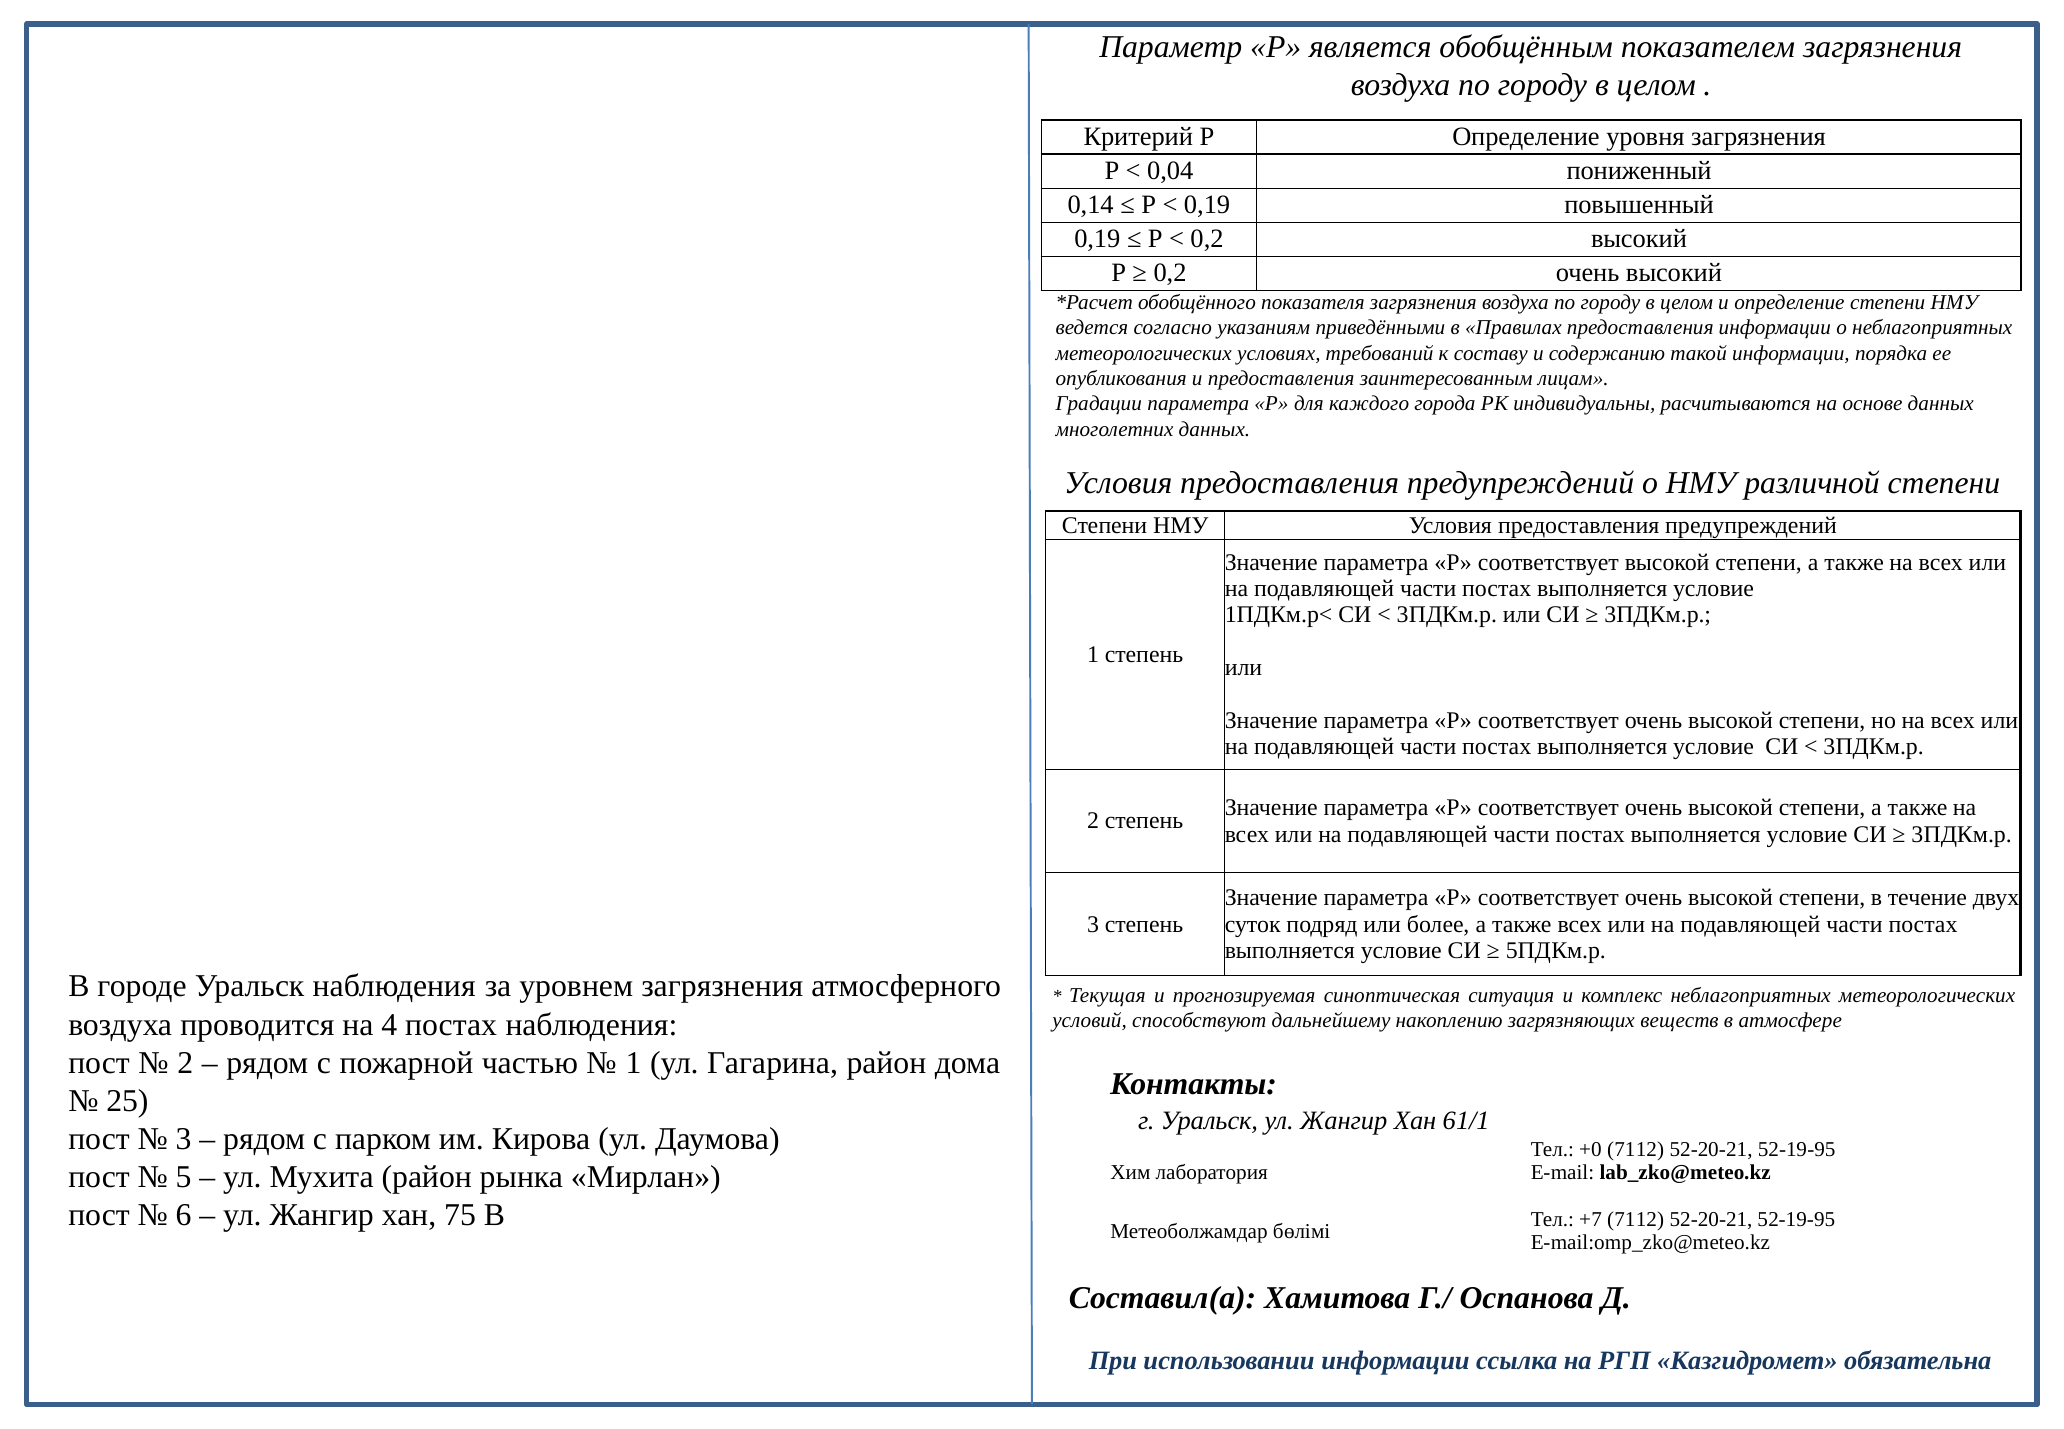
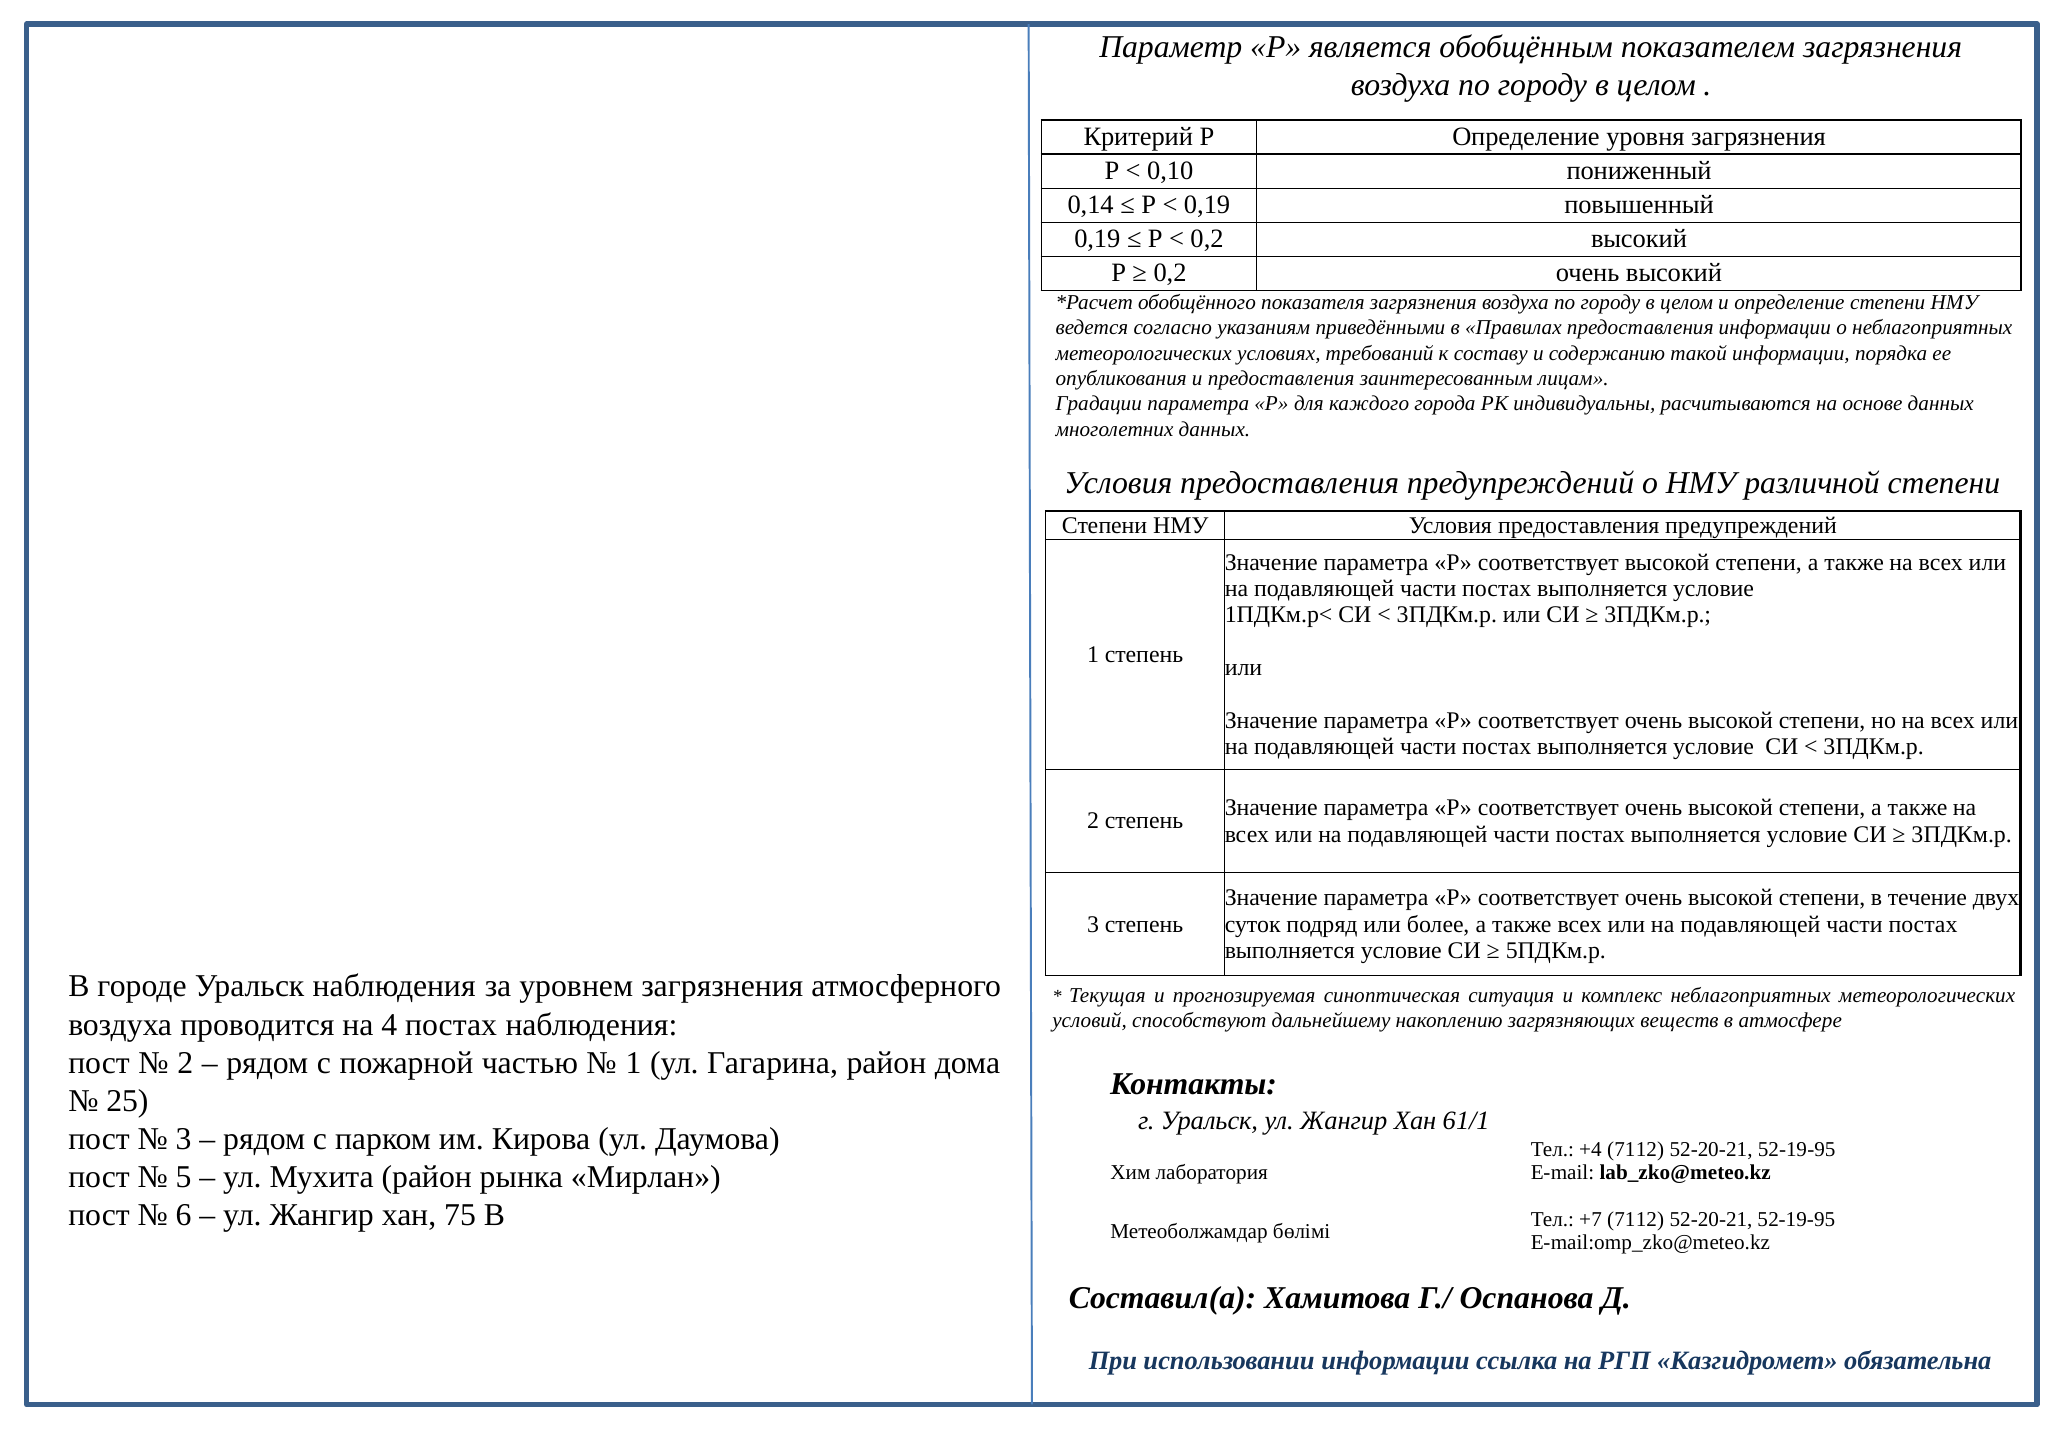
0,04: 0,04 -> 0,10 (1170, 171)
+0: +0 -> +4 (1591, 1149)
